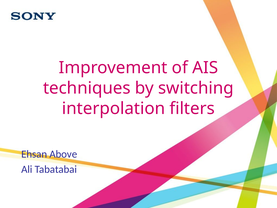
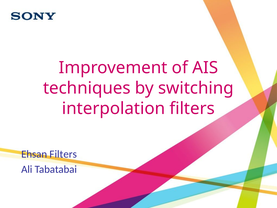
Ehsan Above: Above -> Filters (63, 154)
